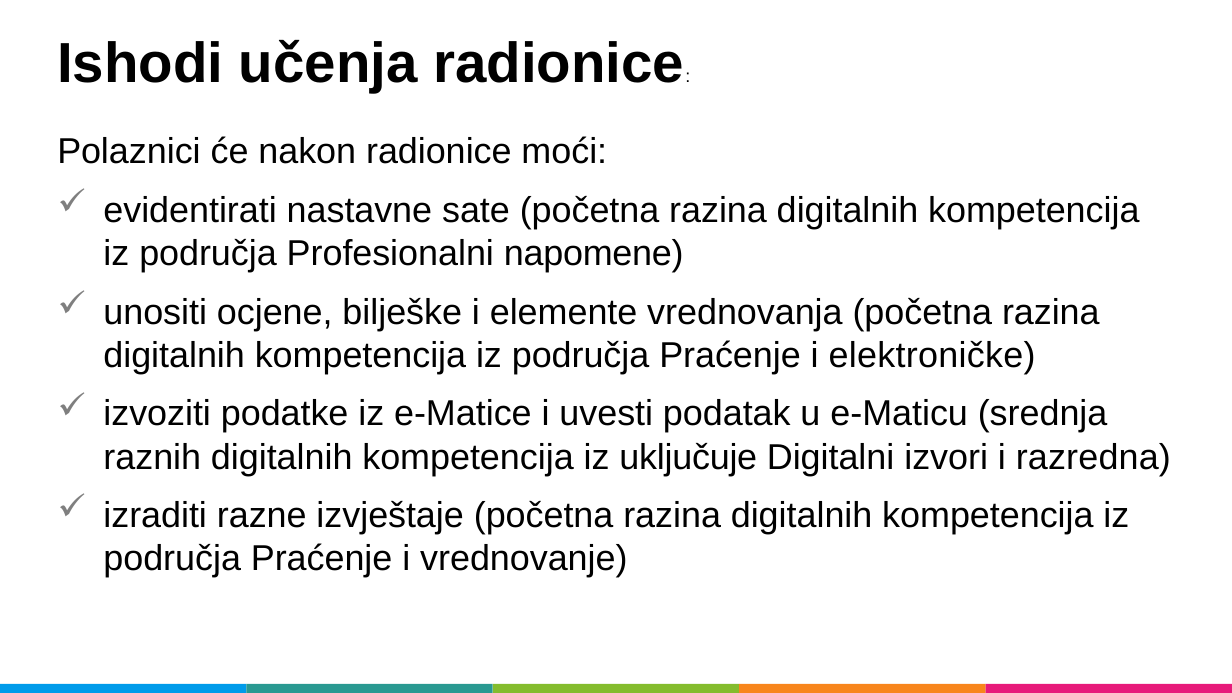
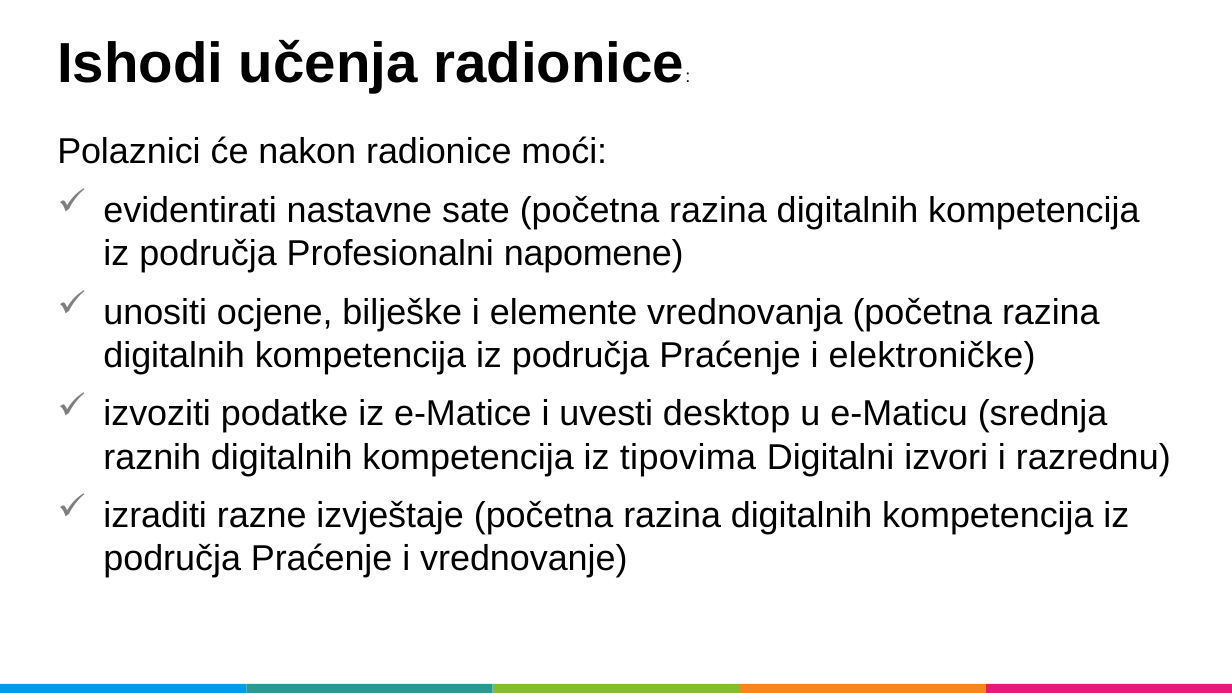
podatak: podatak -> desktop (727, 414)
uključuje: uključuje -> tipovima (688, 457)
razredna: razredna -> razrednu (1093, 457)
